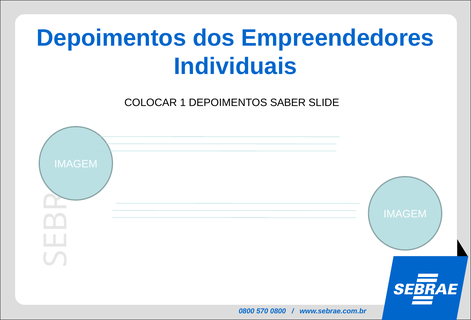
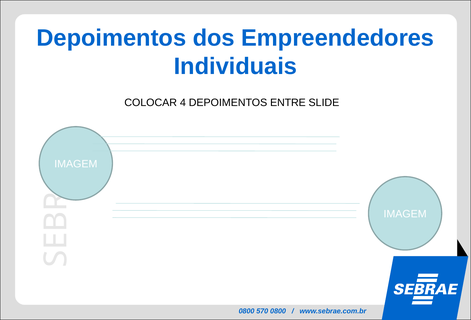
1: 1 -> 4 (183, 102)
SABER: SABER -> ENTRE (288, 102)
